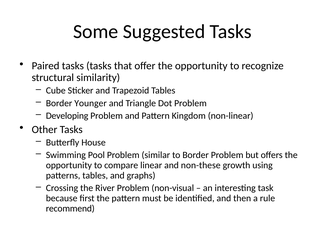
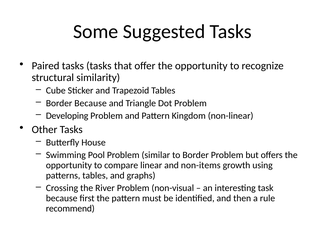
Border Younger: Younger -> Because (91, 103)
non-these: non-these -> non-items (201, 165)
